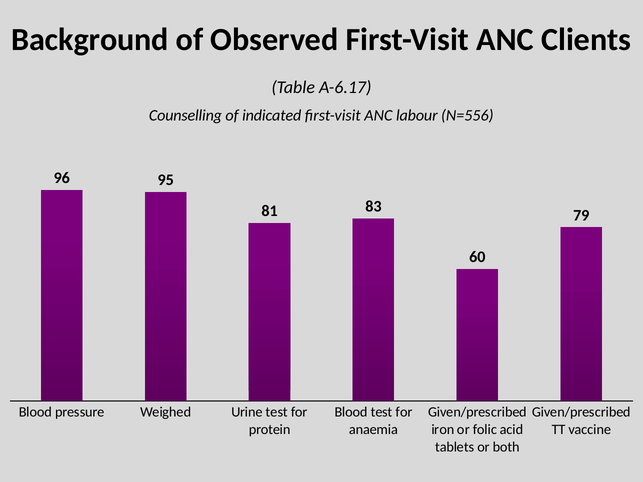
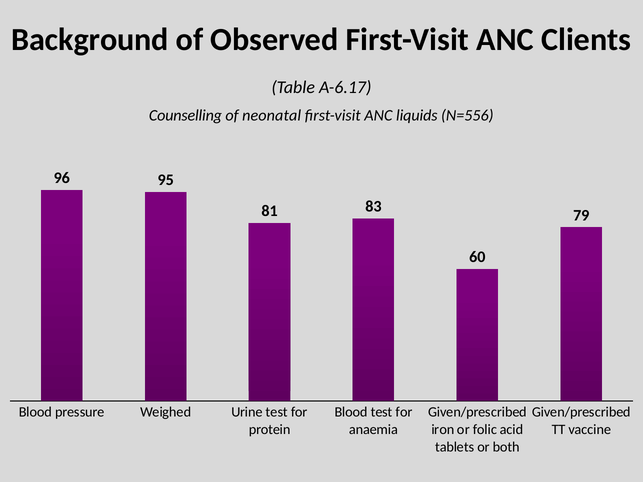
indicated: indicated -> neonatal (272, 115)
labour: labour -> liquids (417, 115)
